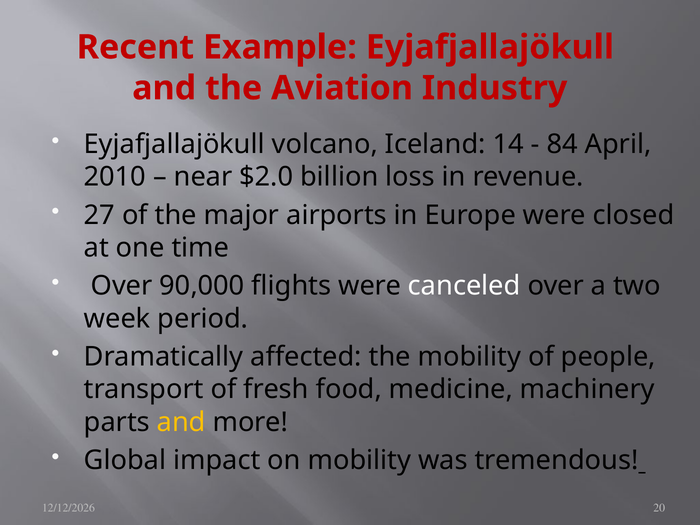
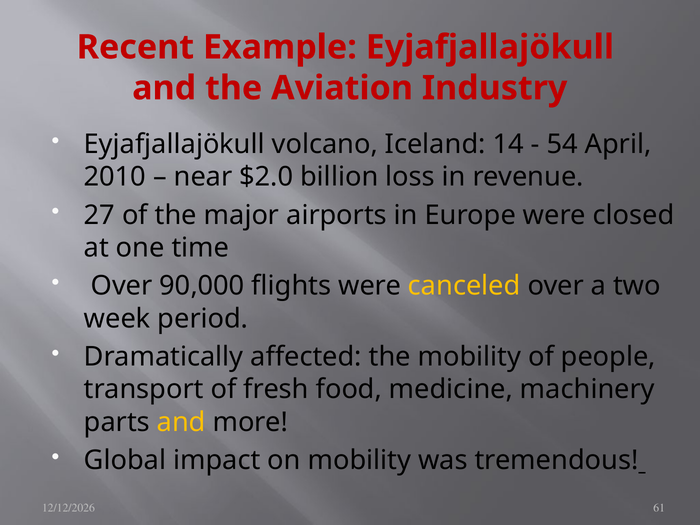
84: 84 -> 54 (562, 144)
canceled colour: white -> yellow (464, 286)
20: 20 -> 61 (659, 508)
